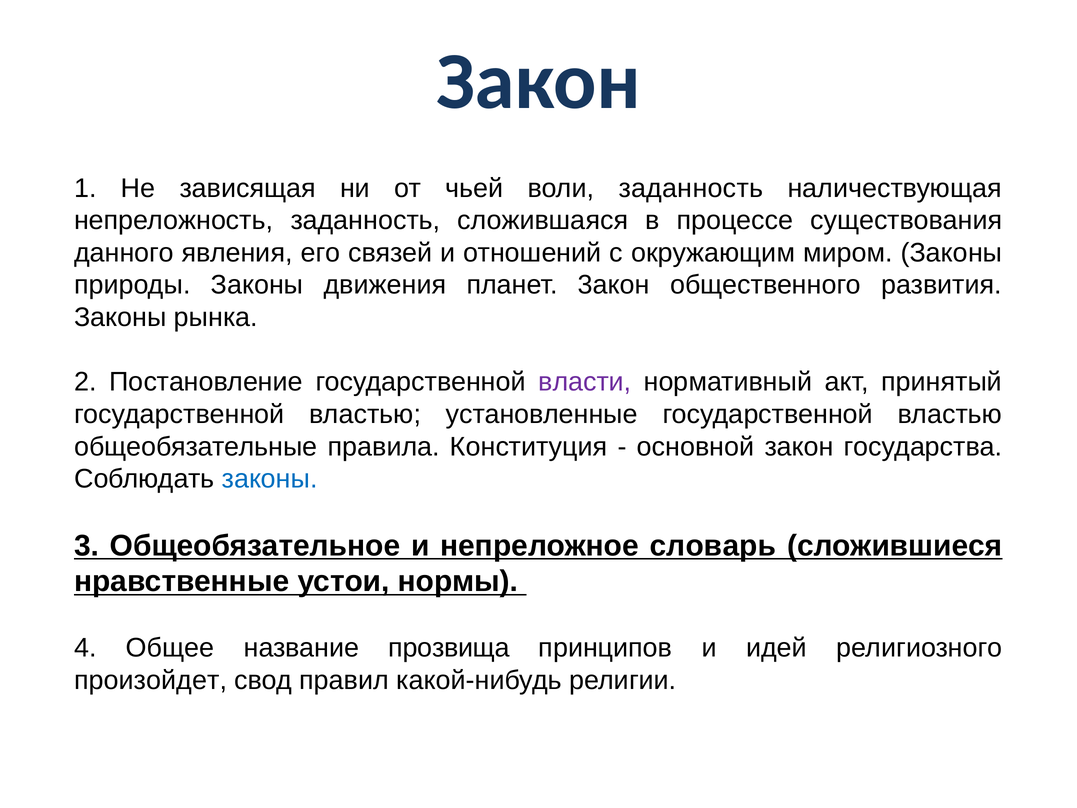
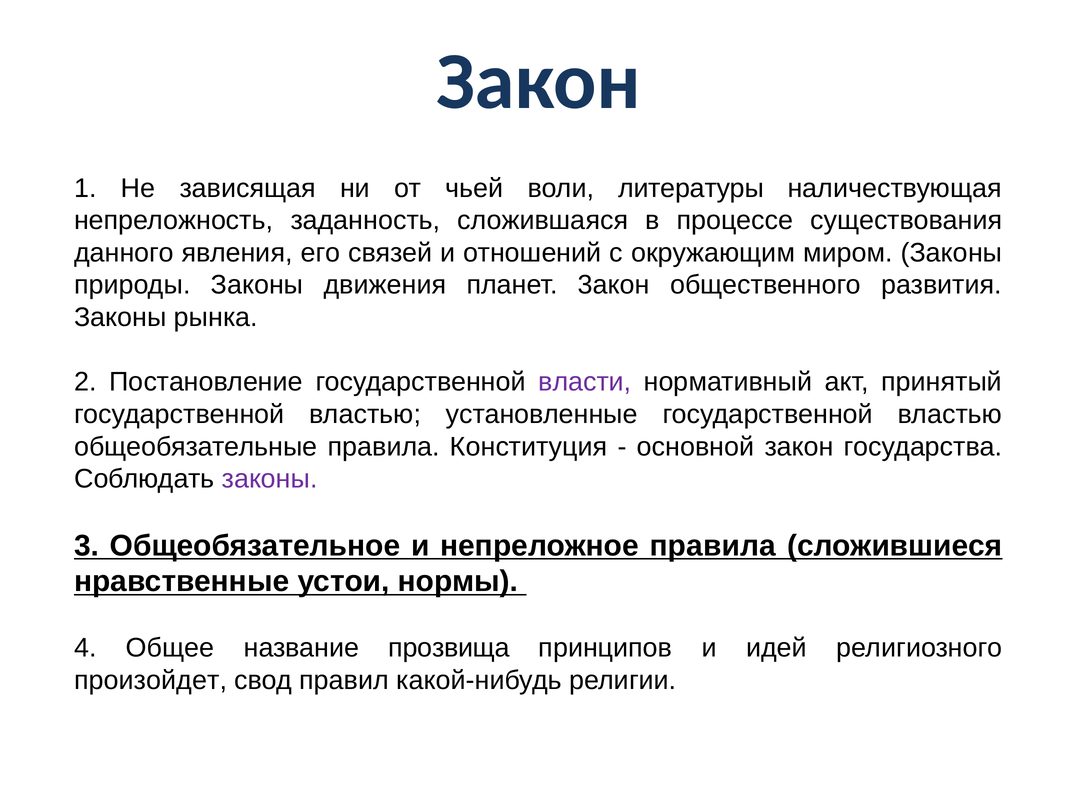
воли заданность: заданность -> литературы (691, 188)
законы colour: blue -> purple (270, 479)
непреложное словарь: словарь -> правила (713, 545)
